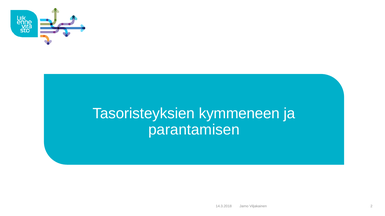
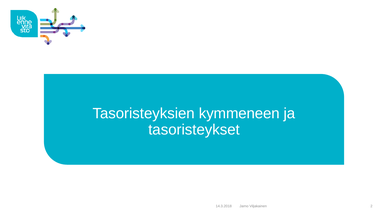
parantamisen: parantamisen -> tasoristeykset (194, 130)
